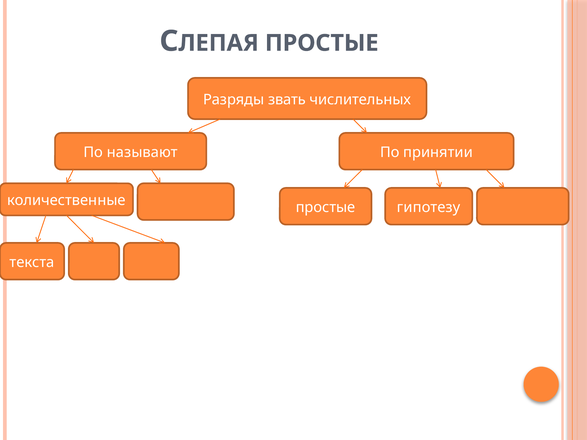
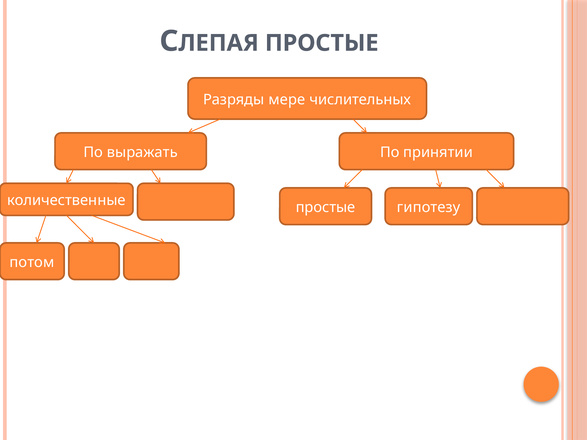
звать: звать -> мере (287, 100)
называют: называют -> выражать (142, 152)
текста: текста -> потом (32, 262)
